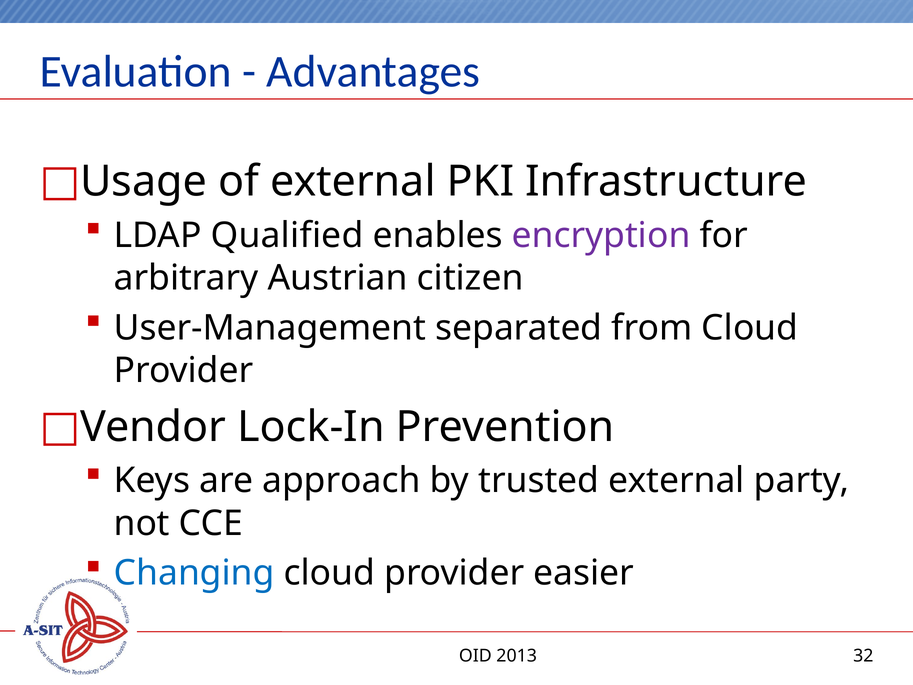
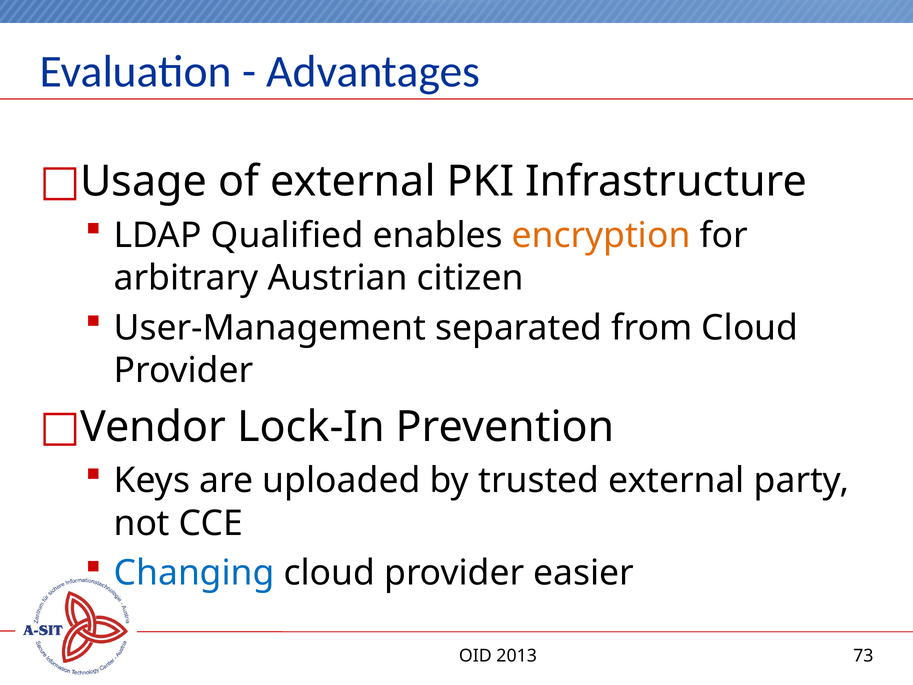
encryption colour: purple -> orange (601, 235)
approach: approach -> uploaded (341, 481)
32: 32 -> 73 (863, 656)
